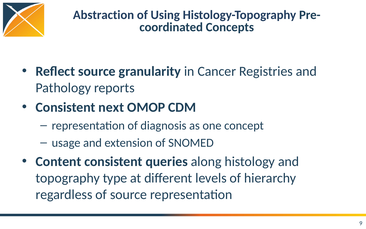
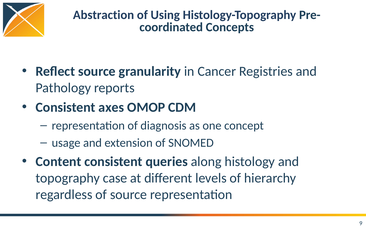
next: next -> axes (111, 107)
type: type -> case (115, 178)
